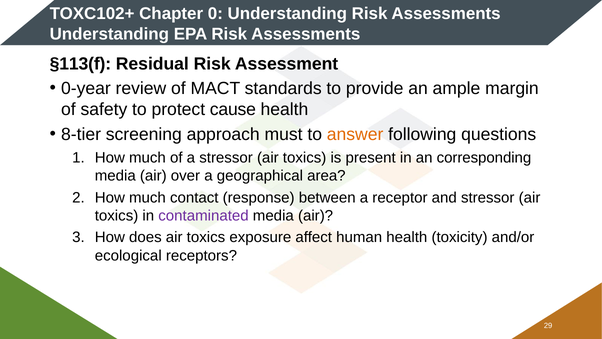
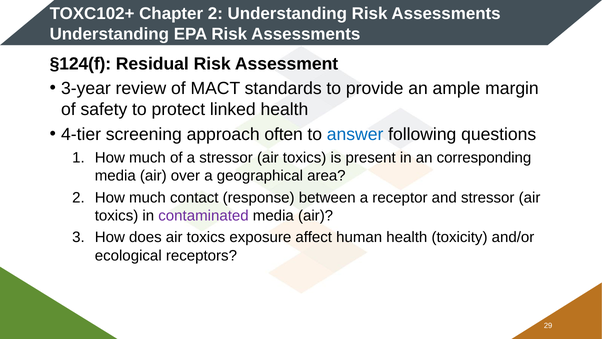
Chapter 0: 0 -> 2 (215, 14)
§113(f: §113(f -> §124(f (80, 64)
0-year: 0-year -> 3-year (86, 88)
cause: cause -> linked (233, 109)
8-tier: 8-tier -> 4-tier (81, 134)
must: must -> often (284, 134)
answer colour: orange -> blue (355, 134)
